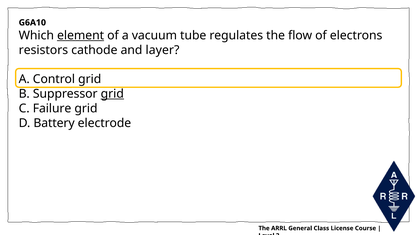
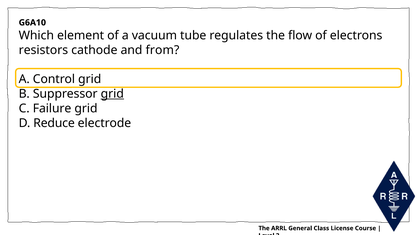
element underline: present -> none (81, 35)
layer: layer -> from (162, 50)
Battery: Battery -> Reduce (54, 123)
